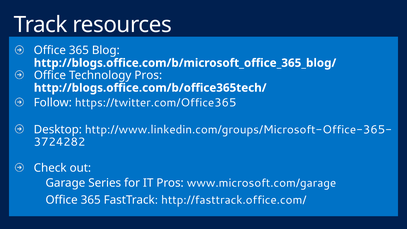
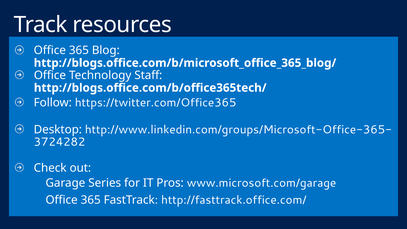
Technology Pros: Pros -> Staff (148, 75)
